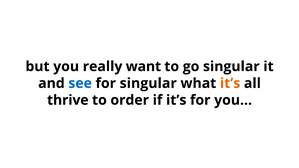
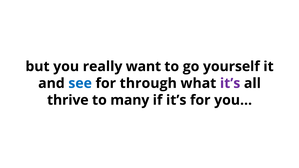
go singular: singular -> yourself (231, 67)
for singular: singular -> through (148, 83)
it’s colour: orange -> purple (230, 83)
order: order -> many (130, 100)
